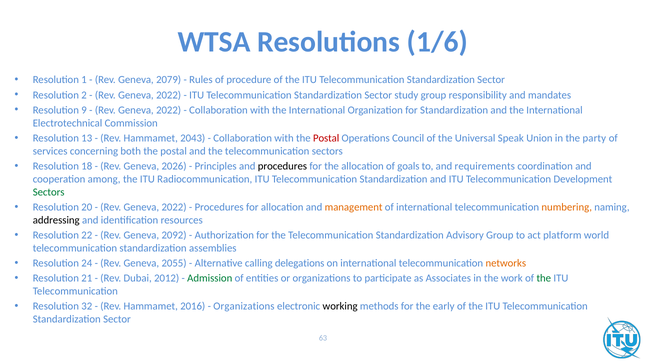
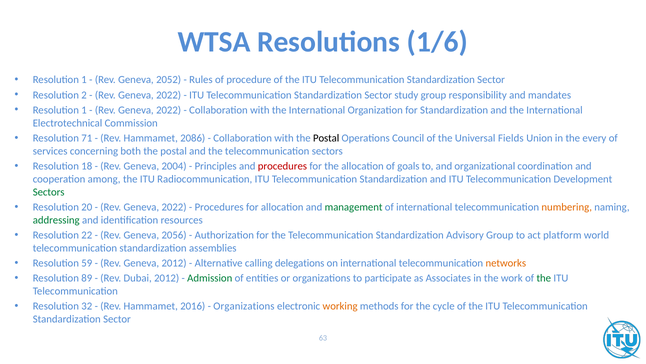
2079: 2079 -> 2052 (169, 80)
9: 9 -> 1 (84, 110)
13: 13 -> 71 (87, 138)
2043: 2043 -> 2086 (193, 138)
Postal colour: red -> black (326, 138)
Speak: Speak -> Fields (511, 138)
party: party -> every (594, 138)
2026: 2026 -> 2004 (174, 166)
procedures colour: black -> red (282, 166)
requirements: requirements -> organizational (485, 166)
management colour: orange -> green (354, 207)
addressing colour: black -> green (56, 220)
2092: 2092 -> 2056 (174, 235)
24: 24 -> 59 (87, 263)
Geneva 2055: 2055 -> 2012 (174, 263)
21: 21 -> 89 (87, 278)
working colour: black -> orange (340, 306)
early: early -> cycle (444, 306)
